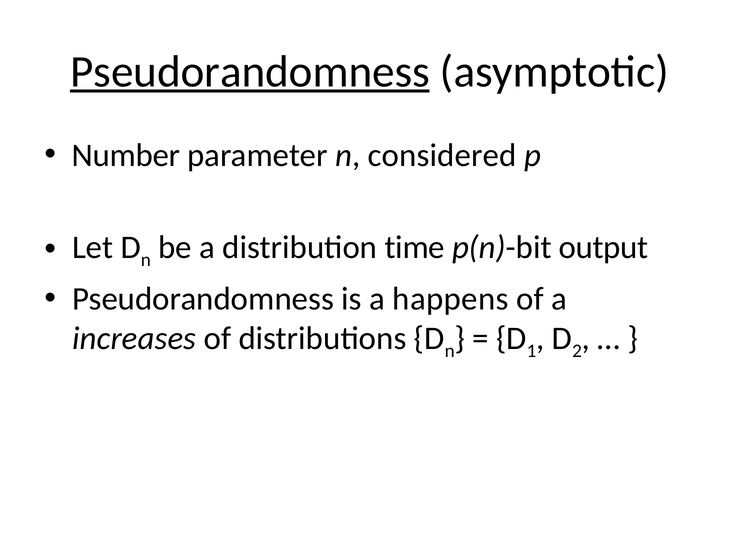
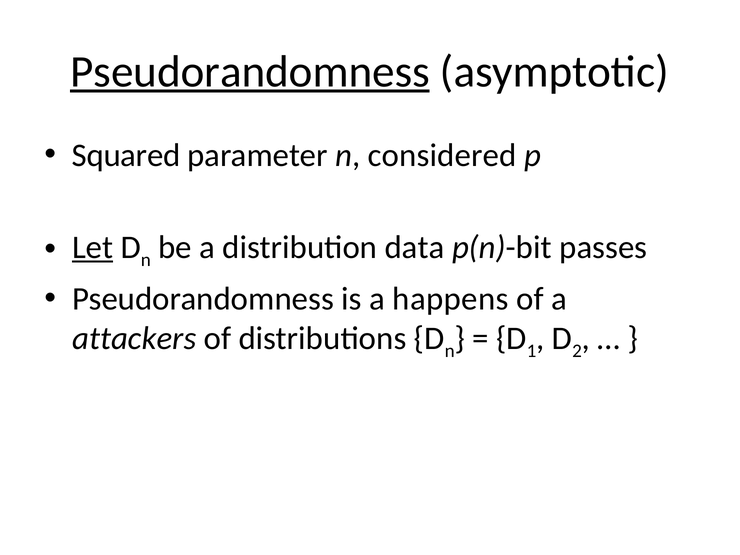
Number: Number -> Squared (126, 155)
Let underline: none -> present (93, 247)
time: time -> data (415, 247)
output: output -> passes (603, 247)
increases: increases -> attackers (134, 338)
